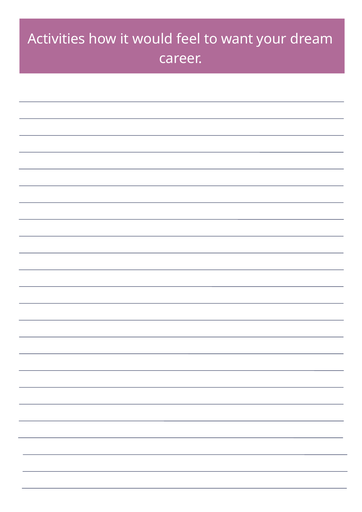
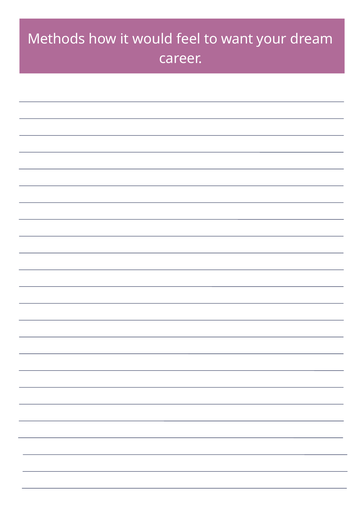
Activities: Activities -> Methods (56, 39)
